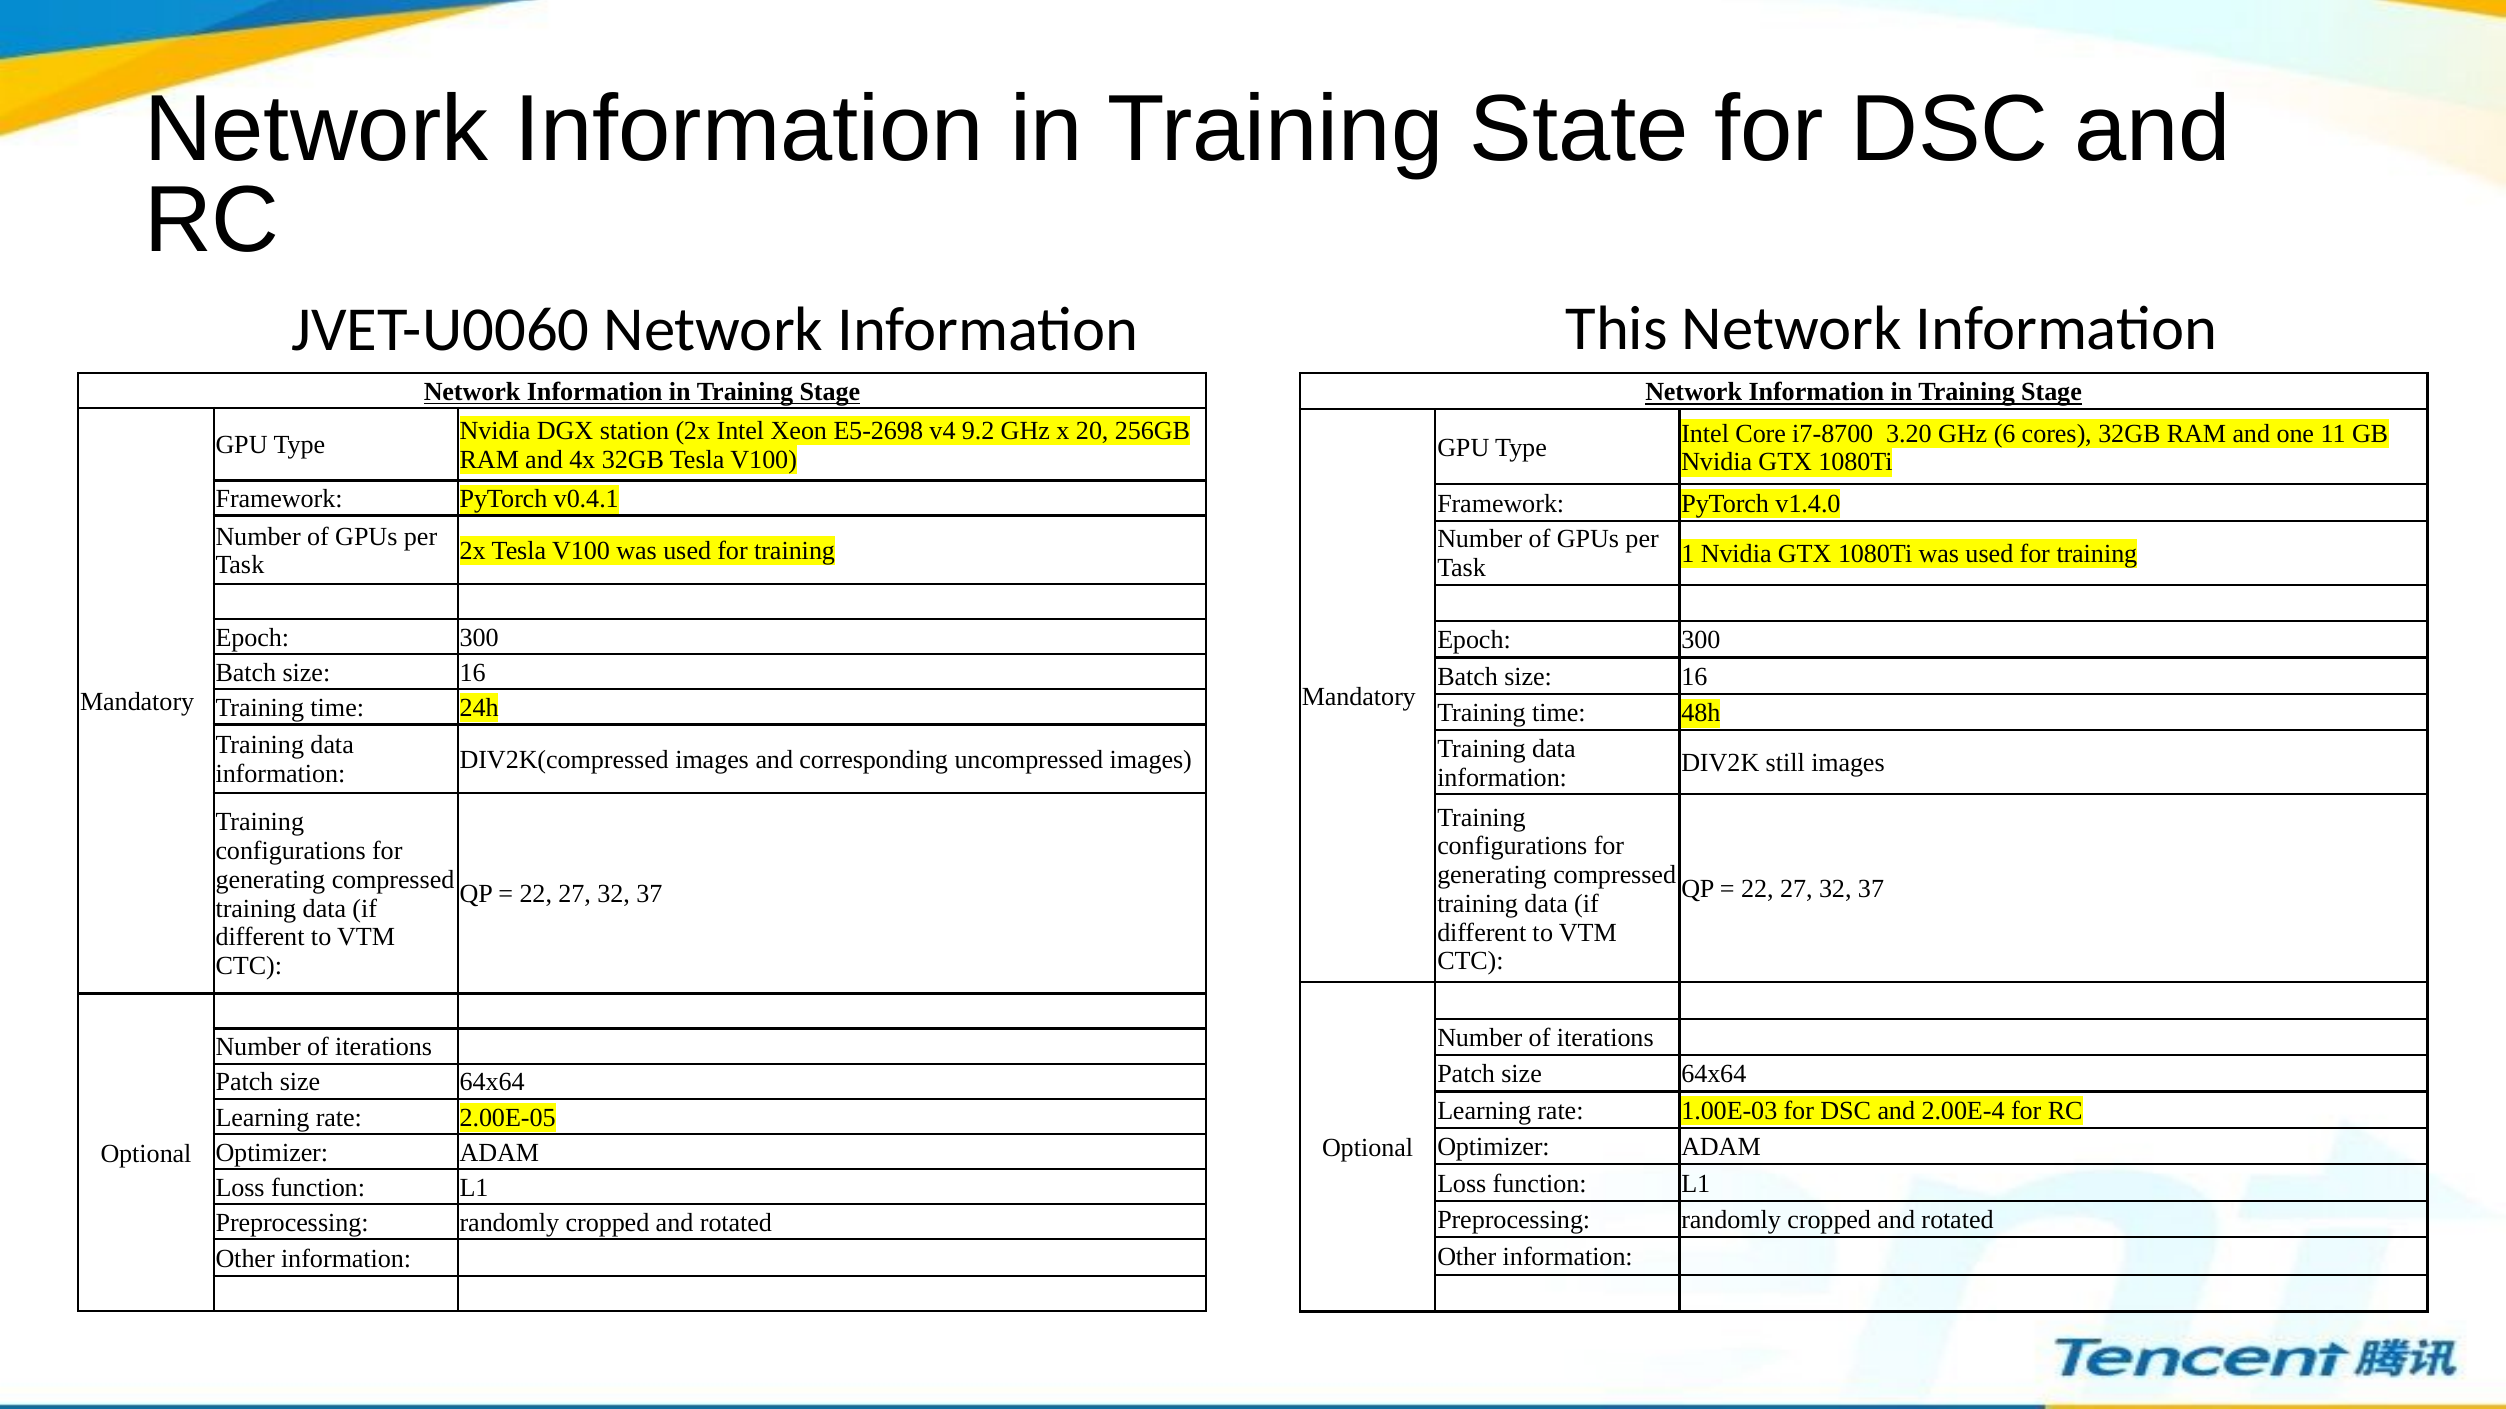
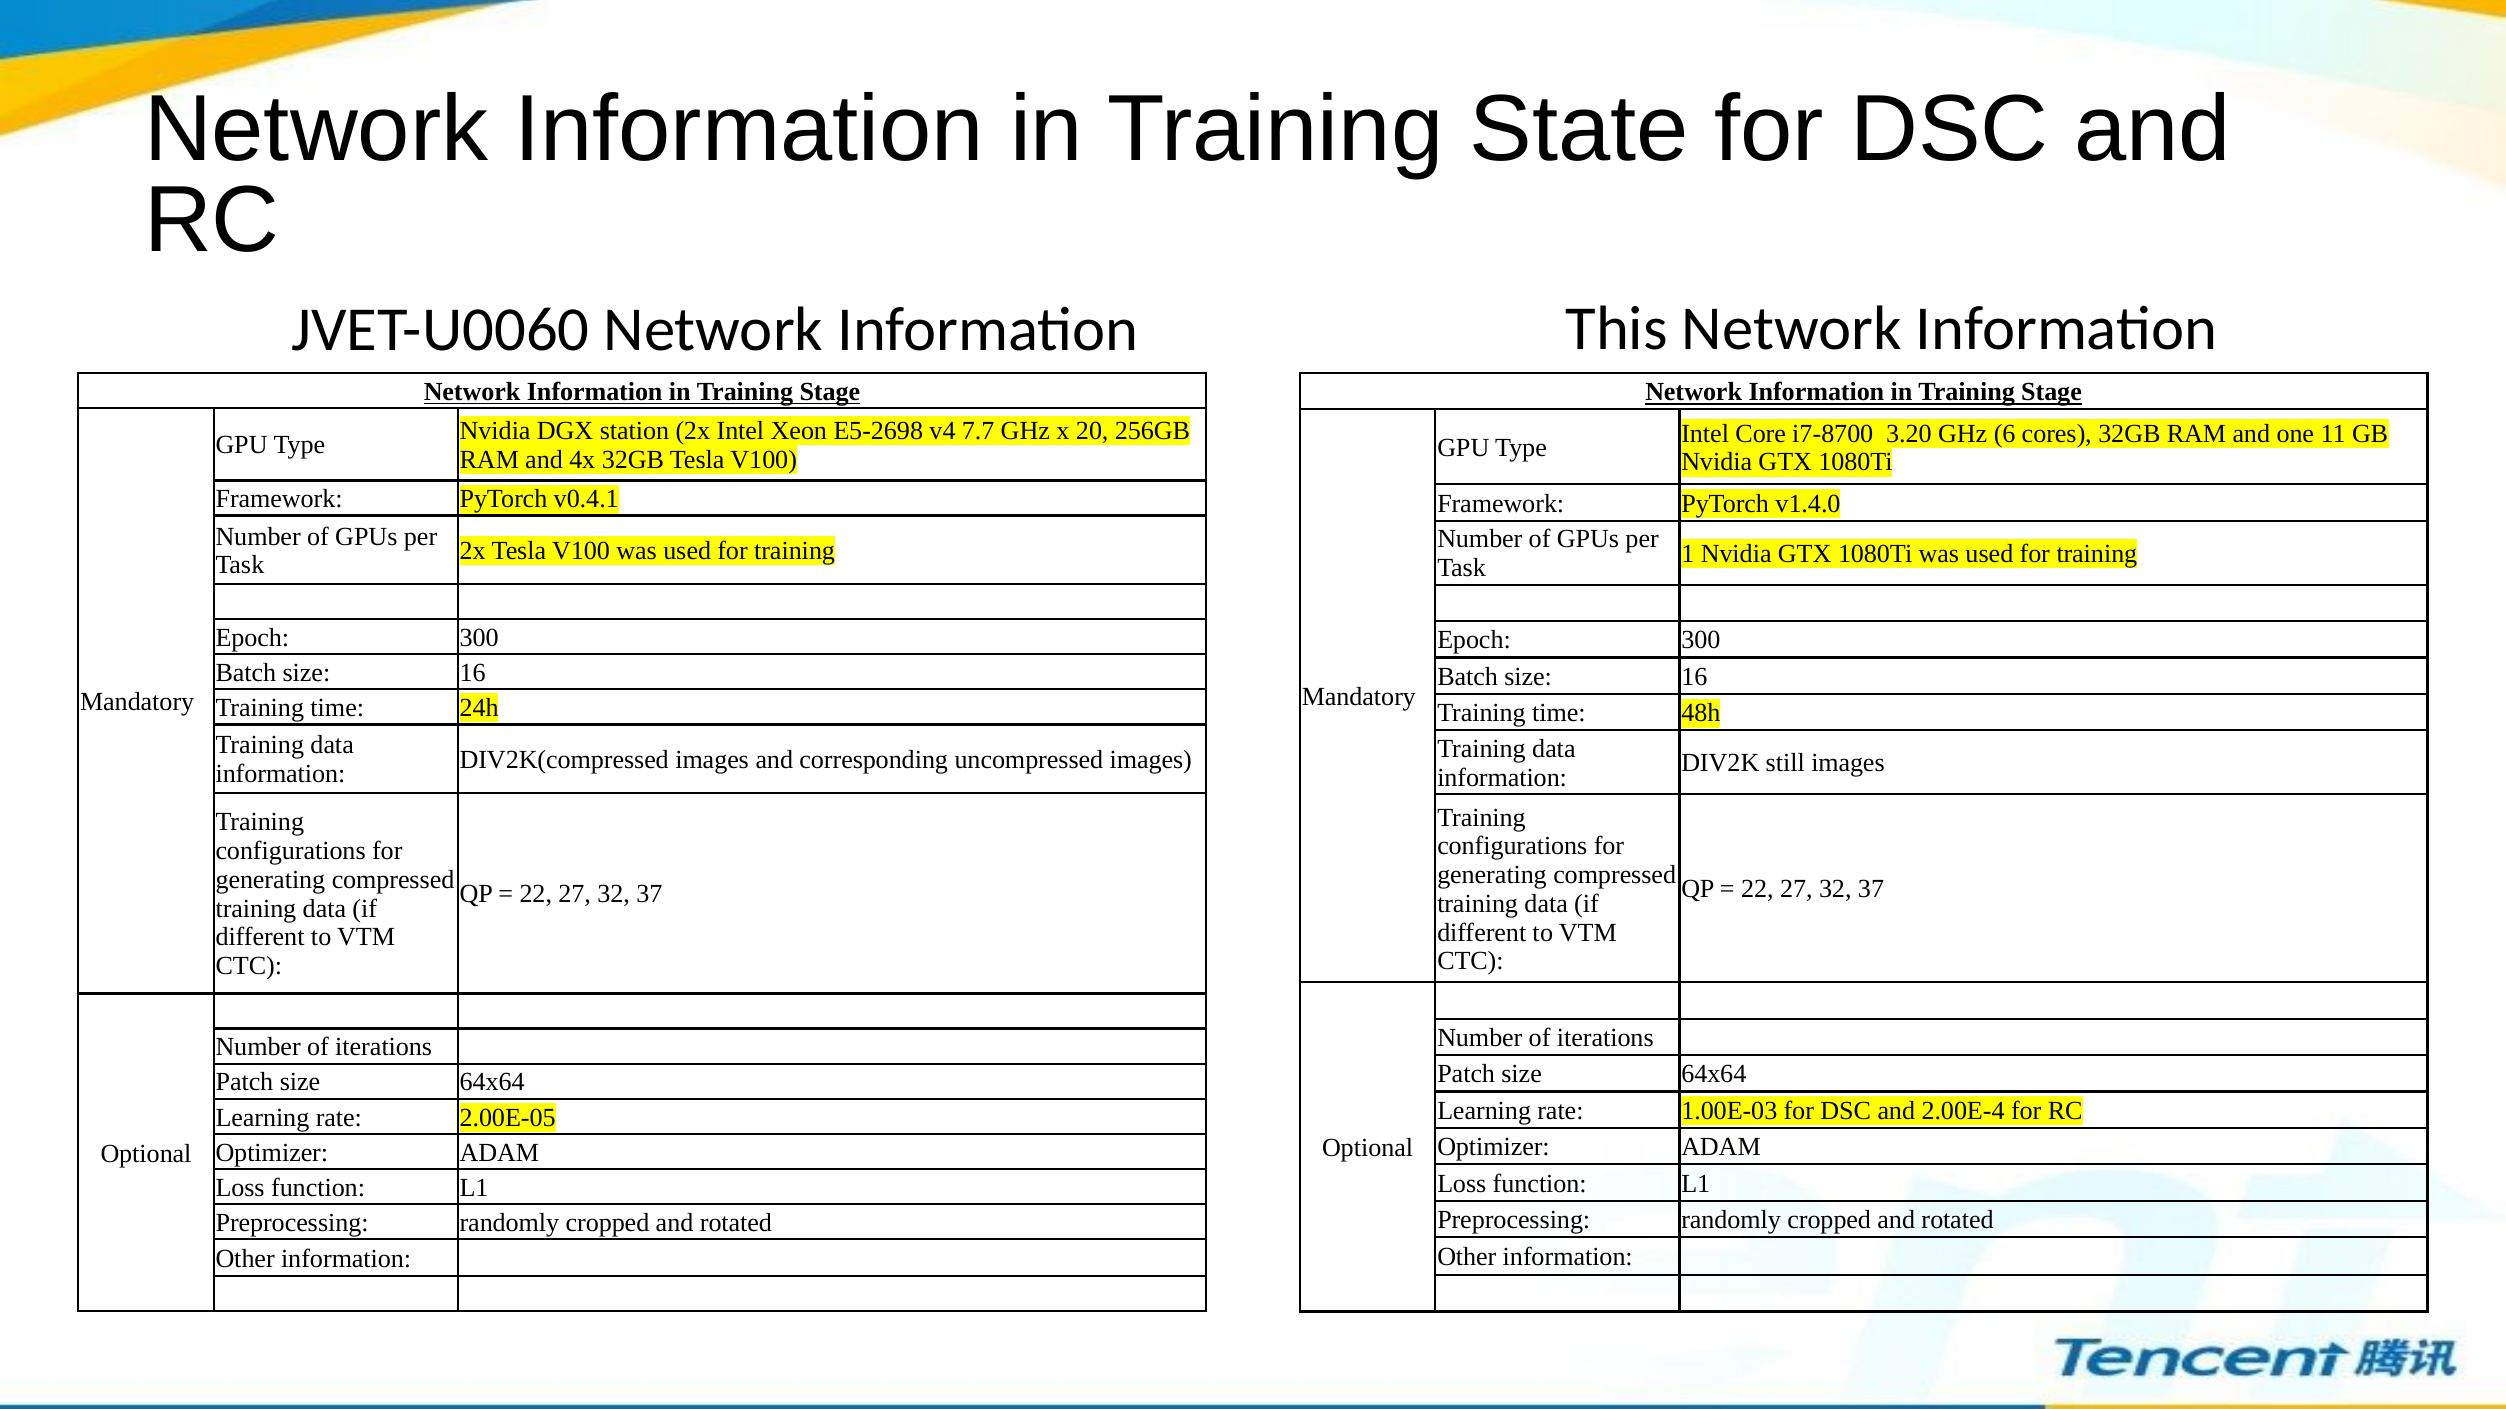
9.2: 9.2 -> 7.7 (978, 431)
